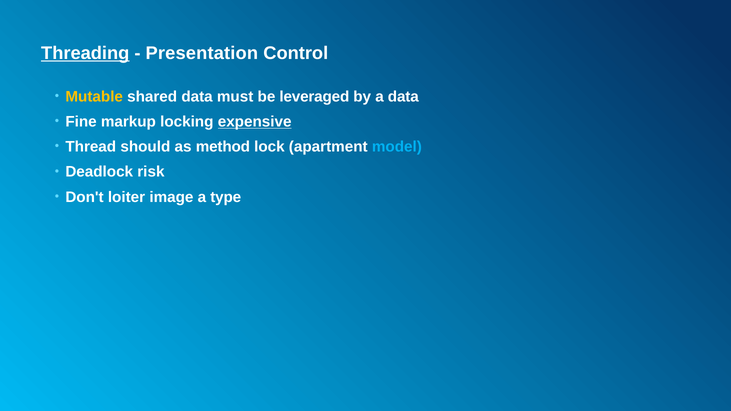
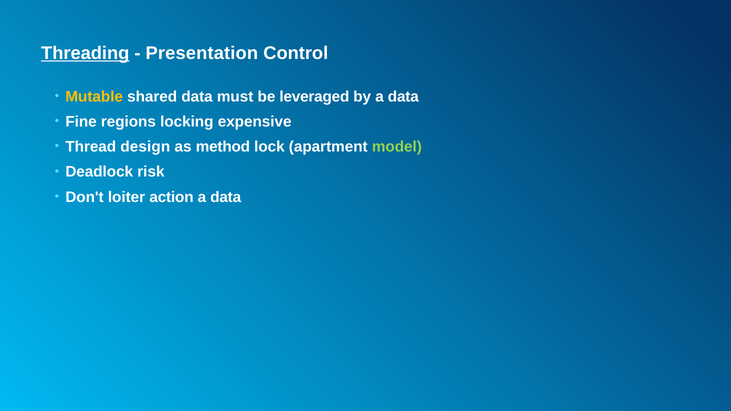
markup: markup -> regions (128, 122)
expensive underline: present -> none (255, 122)
should: should -> design (145, 147)
model colour: light blue -> light green (397, 147)
image: image -> action (172, 197)
type: type -> data (226, 197)
